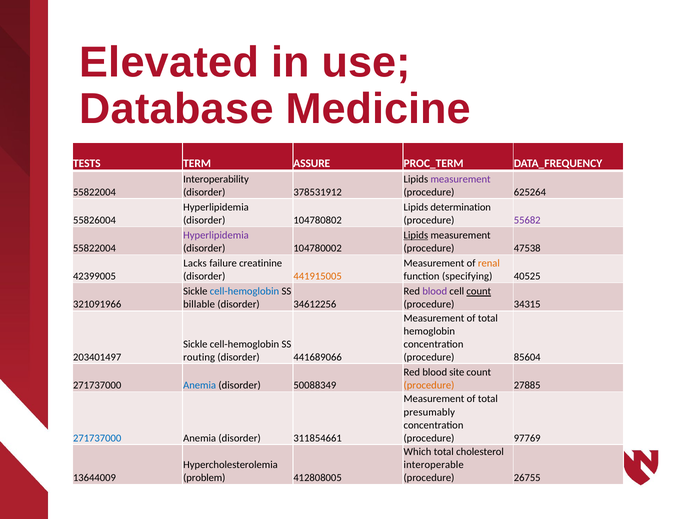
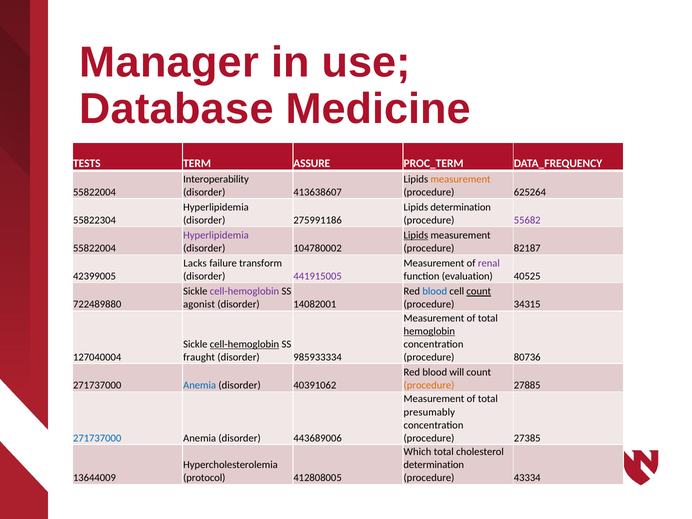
Elevated: Elevated -> Manager (169, 62)
measurement colour: purple -> orange (461, 179)
378531912: 378531912 -> 413638607 (318, 192)
55826004: 55826004 -> 55822304 (94, 220)
104780802: 104780802 -> 275991186 (318, 220)
47538: 47538 -> 82187 (527, 248)
creatinine: creatinine -> transform (261, 263)
renal colour: orange -> purple (489, 263)
441915005 colour: orange -> purple (318, 276)
specifying: specifying -> evaluation (467, 276)
cell-hemoglobin colour: blue -> purple (244, 291)
blood colour: purple -> blue (435, 291)
321091966: 321091966 -> 722489880 (97, 304)
billable: billable -> agonist (199, 304)
34612256: 34612256 -> 14082001 (315, 304)
hemoglobin underline: none -> present (429, 331)
cell-hemoglobin underline: none -> present (244, 344)
203401497: 203401497 -> 127040004 (97, 357)
routing: routing -> fraught (199, 357)
441689066: 441689066 -> 985933334 (318, 357)
85604: 85604 -> 80736 (527, 357)
site: site -> will (457, 372)
50088349: 50088349 -> 40391062 (315, 385)
311854661: 311854661 -> 443689006 (318, 438)
97769: 97769 -> 27385 (527, 438)
interoperable: interoperable -> determination (434, 465)
problem: problem -> protocol (204, 478)
26755: 26755 -> 43334 (527, 478)
